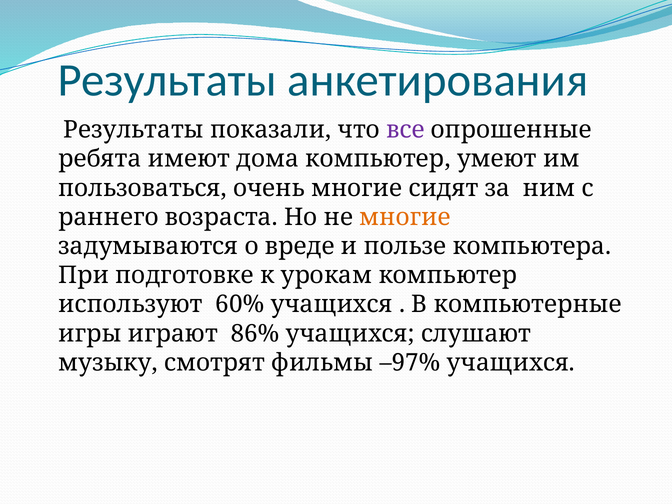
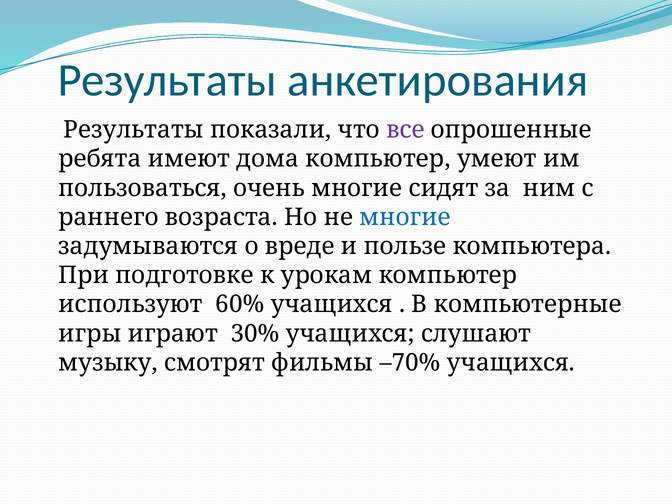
многие colour: orange -> blue (405, 217)
86%: 86% -> 30% (255, 334)
–97%: –97% -> –70% (410, 363)
